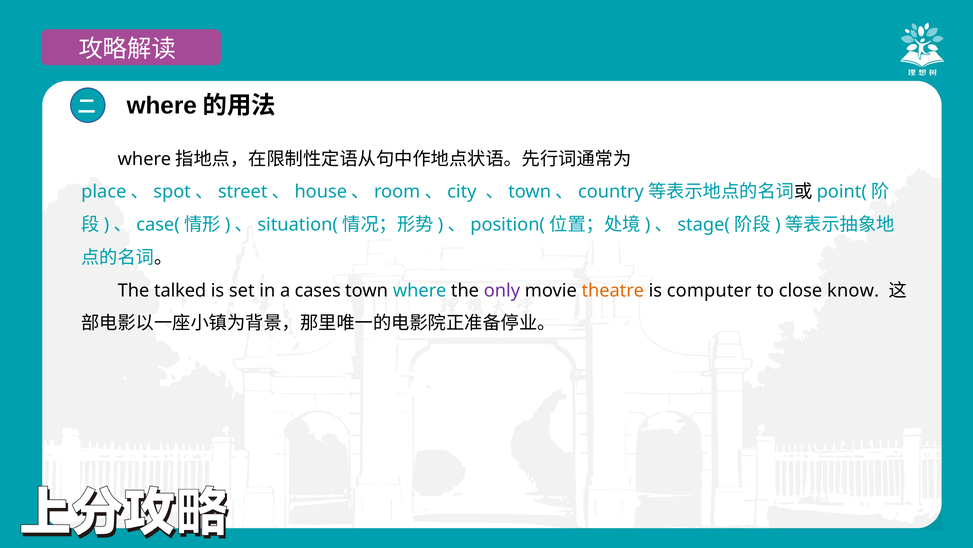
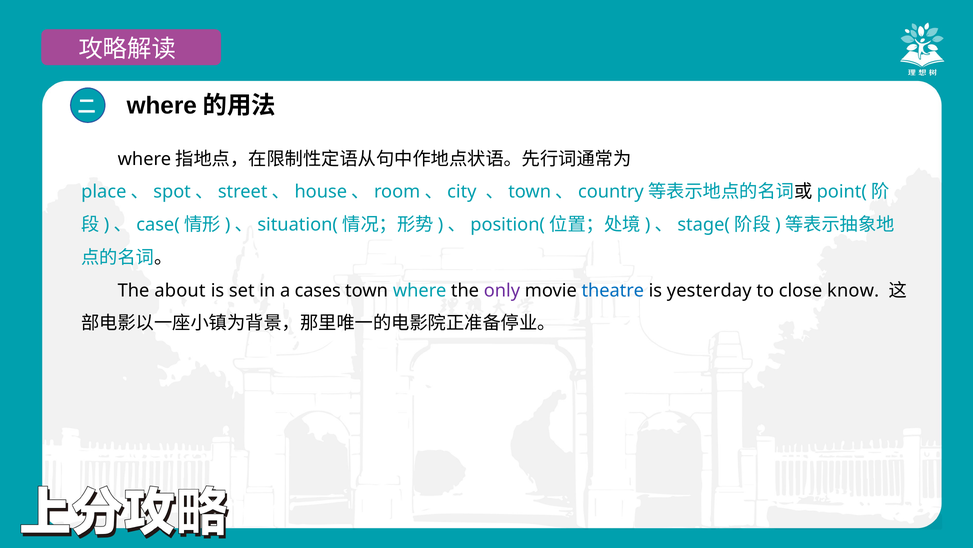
talked: talked -> about (180, 290)
theatre colour: orange -> blue (613, 290)
computer: computer -> yesterday (709, 290)
